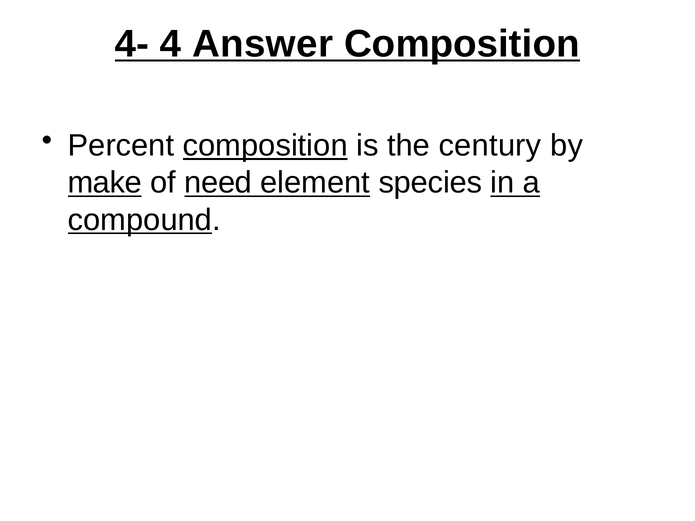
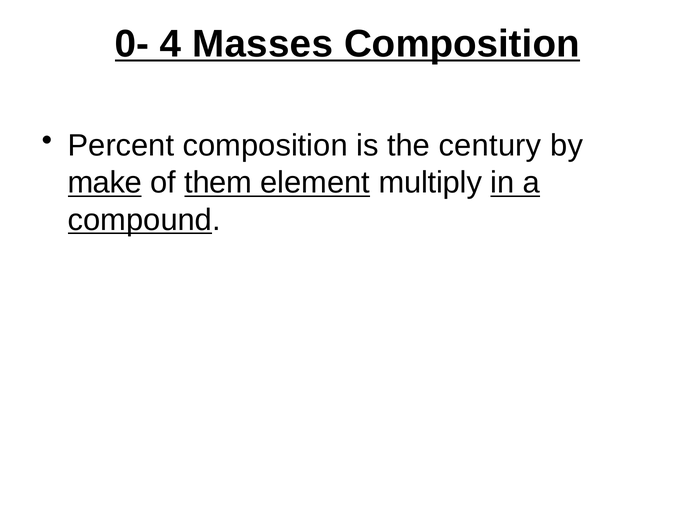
4-: 4- -> 0- (132, 44)
Answer: Answer -> Masses (263, 44)
composition underline: present -> none (265, 146)
need: need -> them (218, 183)
species: species -> multiply (430, 183)
